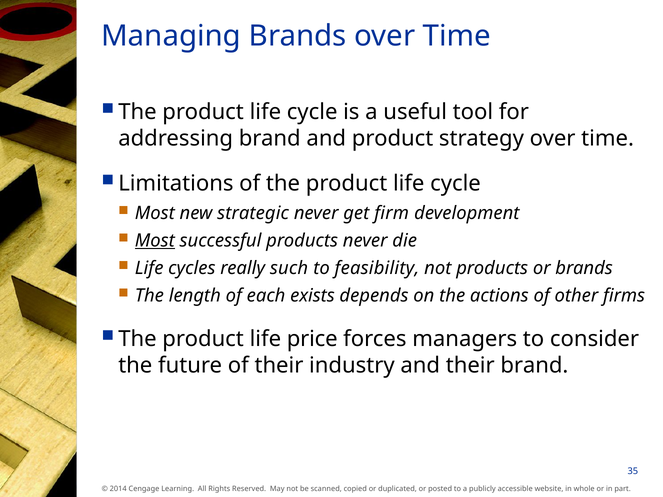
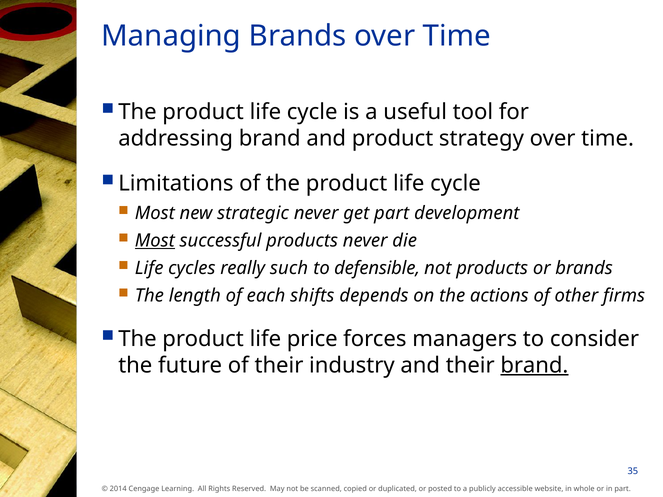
get firm: firm -> part (392, 213)
feasibility: feasibility -> defensible (377, 268)
exists: exists -> shifts (312, 296)
brand underline: none -> present (534, 366)
